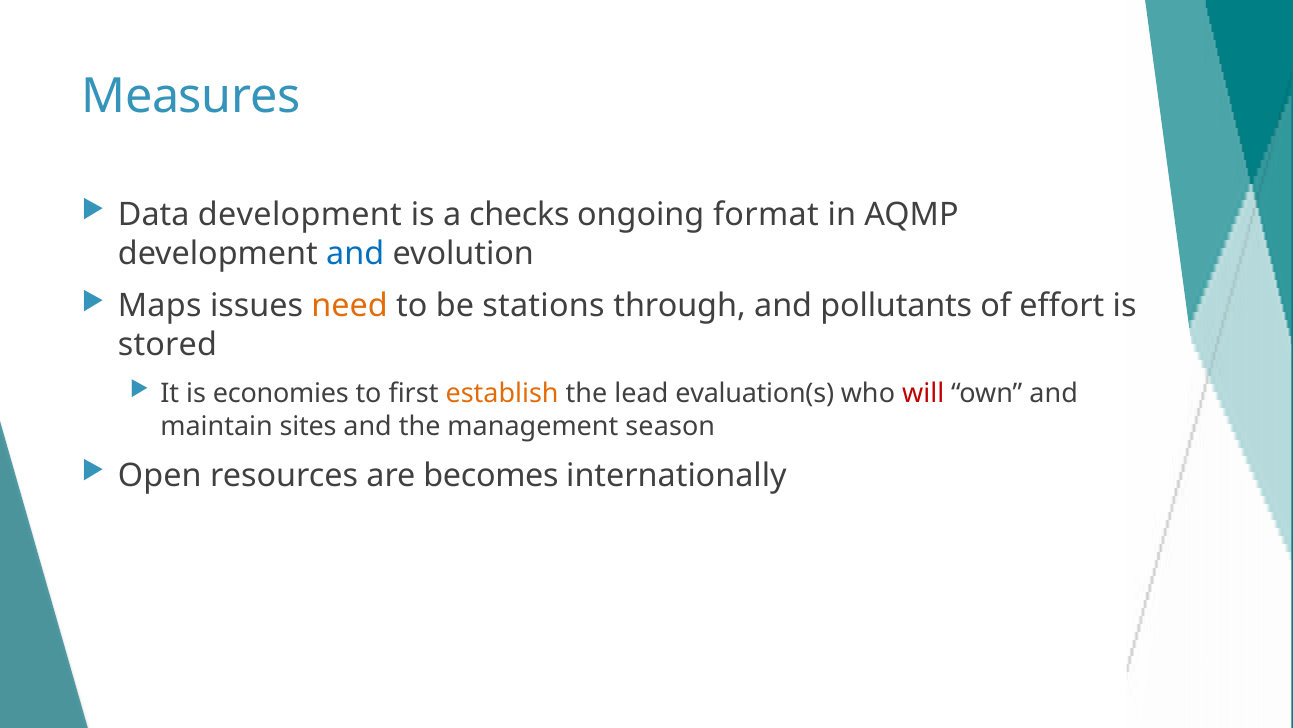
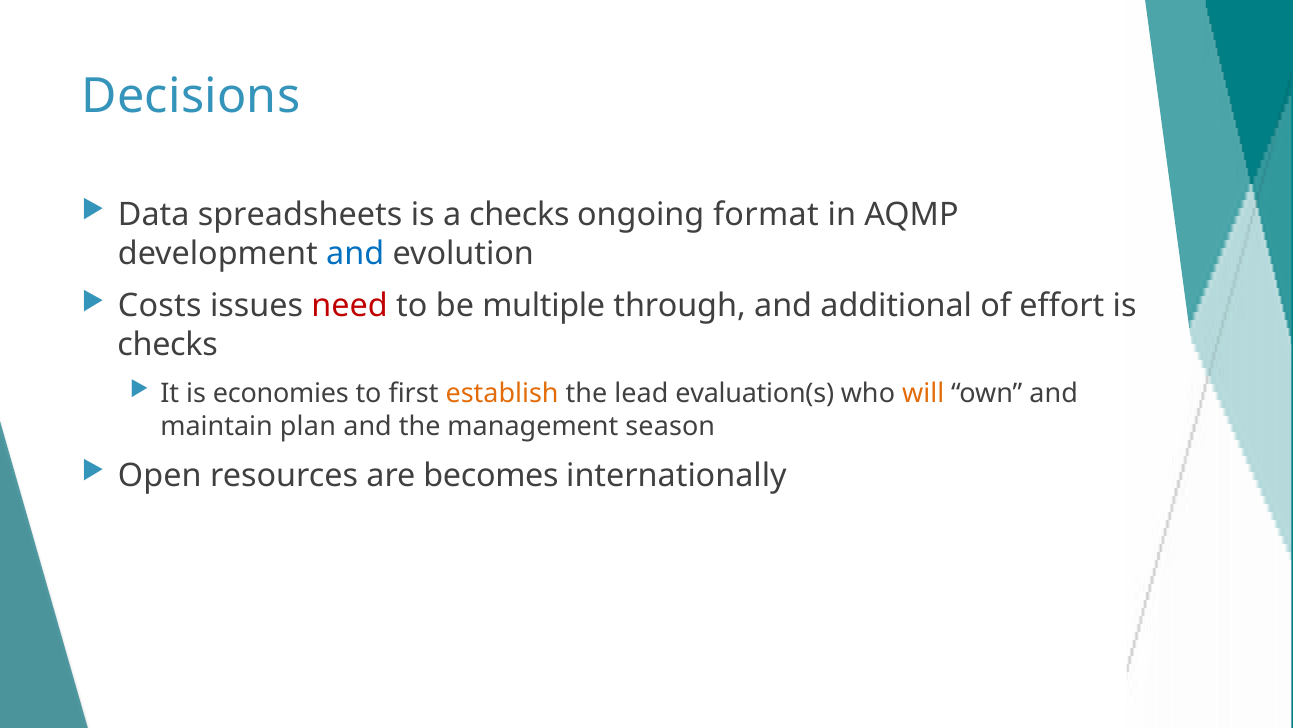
Measures: Measures -> Decisions (191, 96)
Data development: development -> spreadsheets (300, 215)
Maps: Maps -> Costs (160, 306)
need colour: orange -> red (350, 306)
stations: stations -> multiple (544, 306)
pollutants: pollutants -> additional (896, 306)
stored: stored -> checks (168, 345)
will colour: red -> orange (923, 393)
sites: sites -> plan (308, 426)
